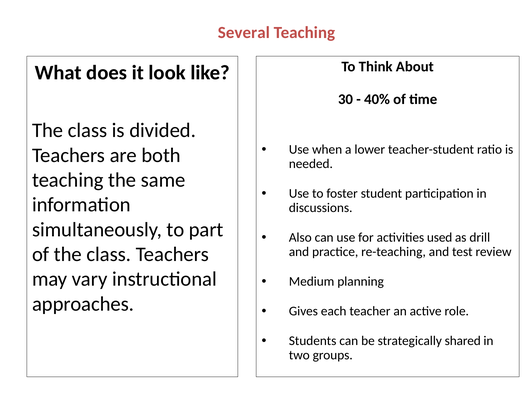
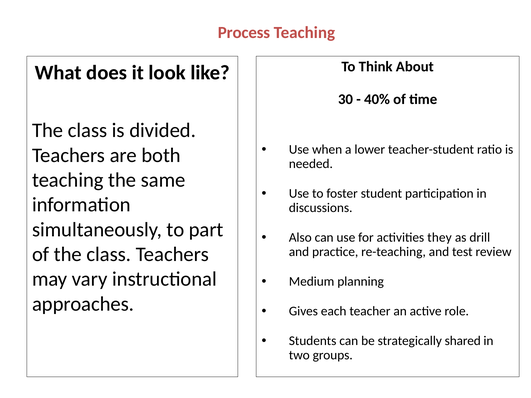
Several: Several -> Process (244, 33)
used: used -> they (440, 238)
